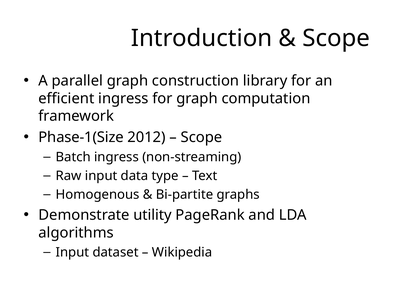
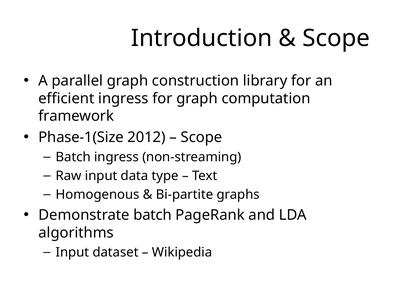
Demonstrate utility: utility -> batch (153, 215)
